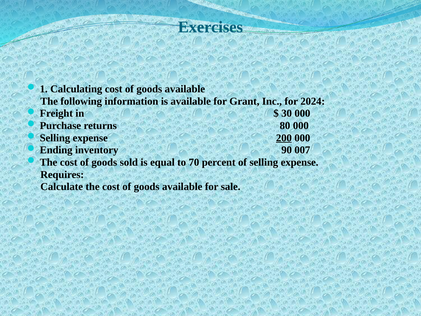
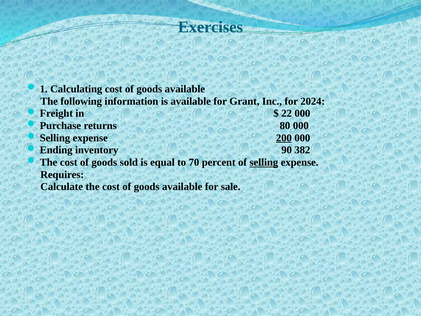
30: 30 -> 22 (287, 113)
007: 007 -> 382 (302, 150)
selling underline: none -> present (264, 162)
